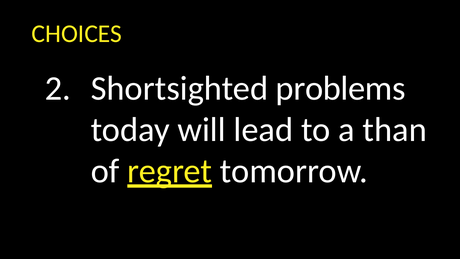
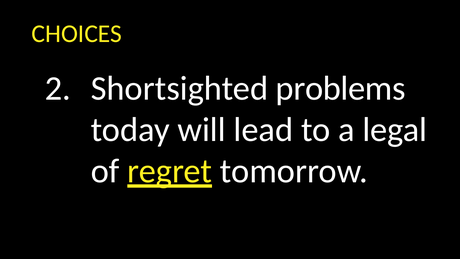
than: than -> legal (395, 130)
